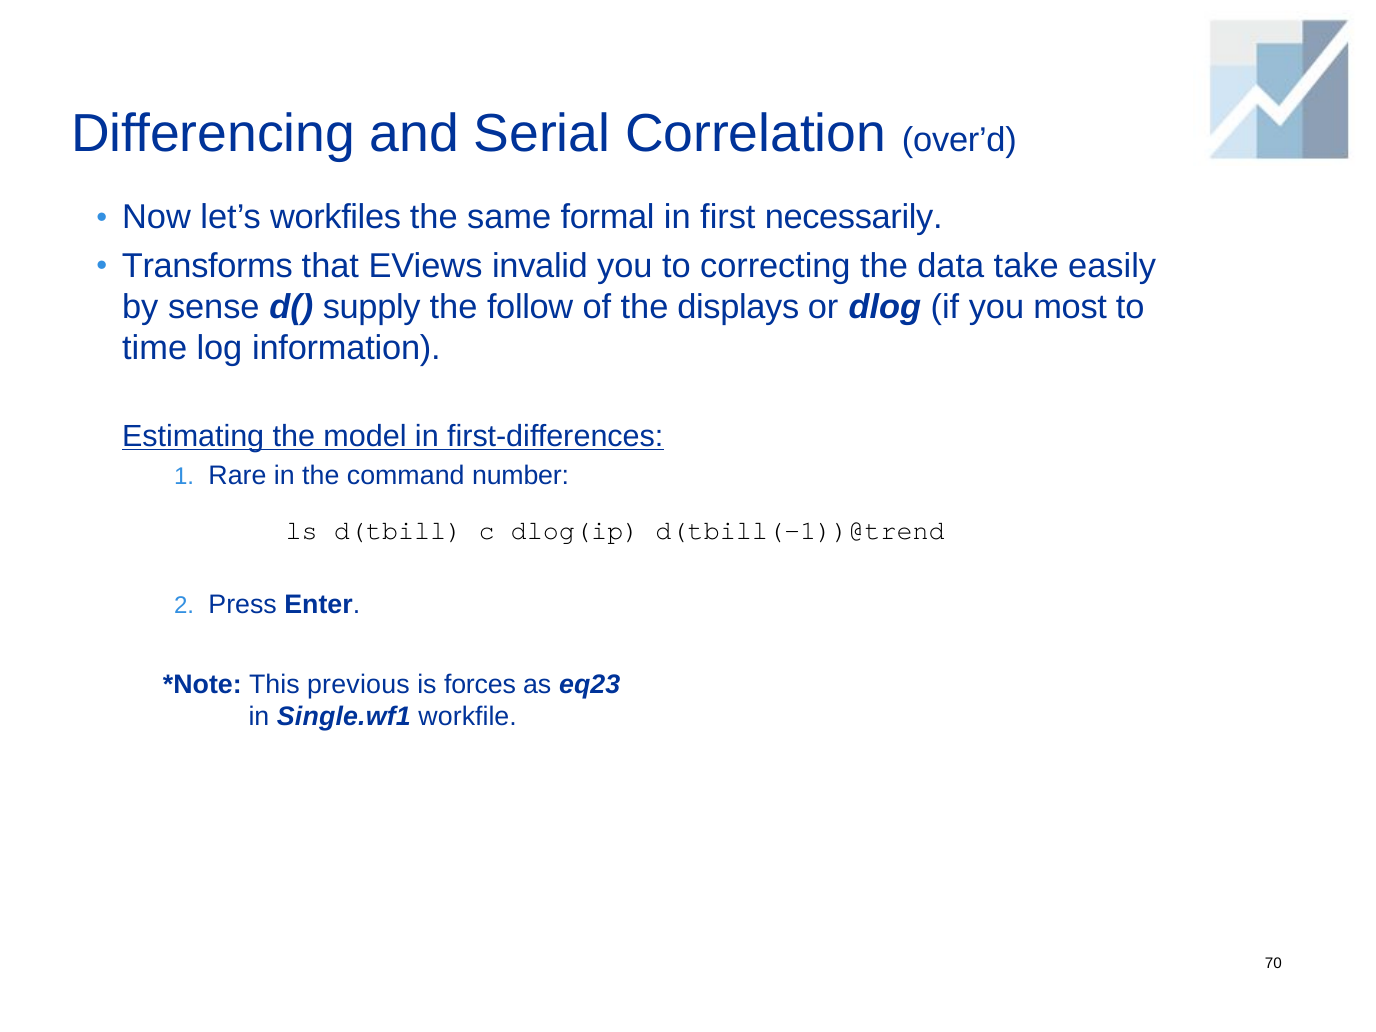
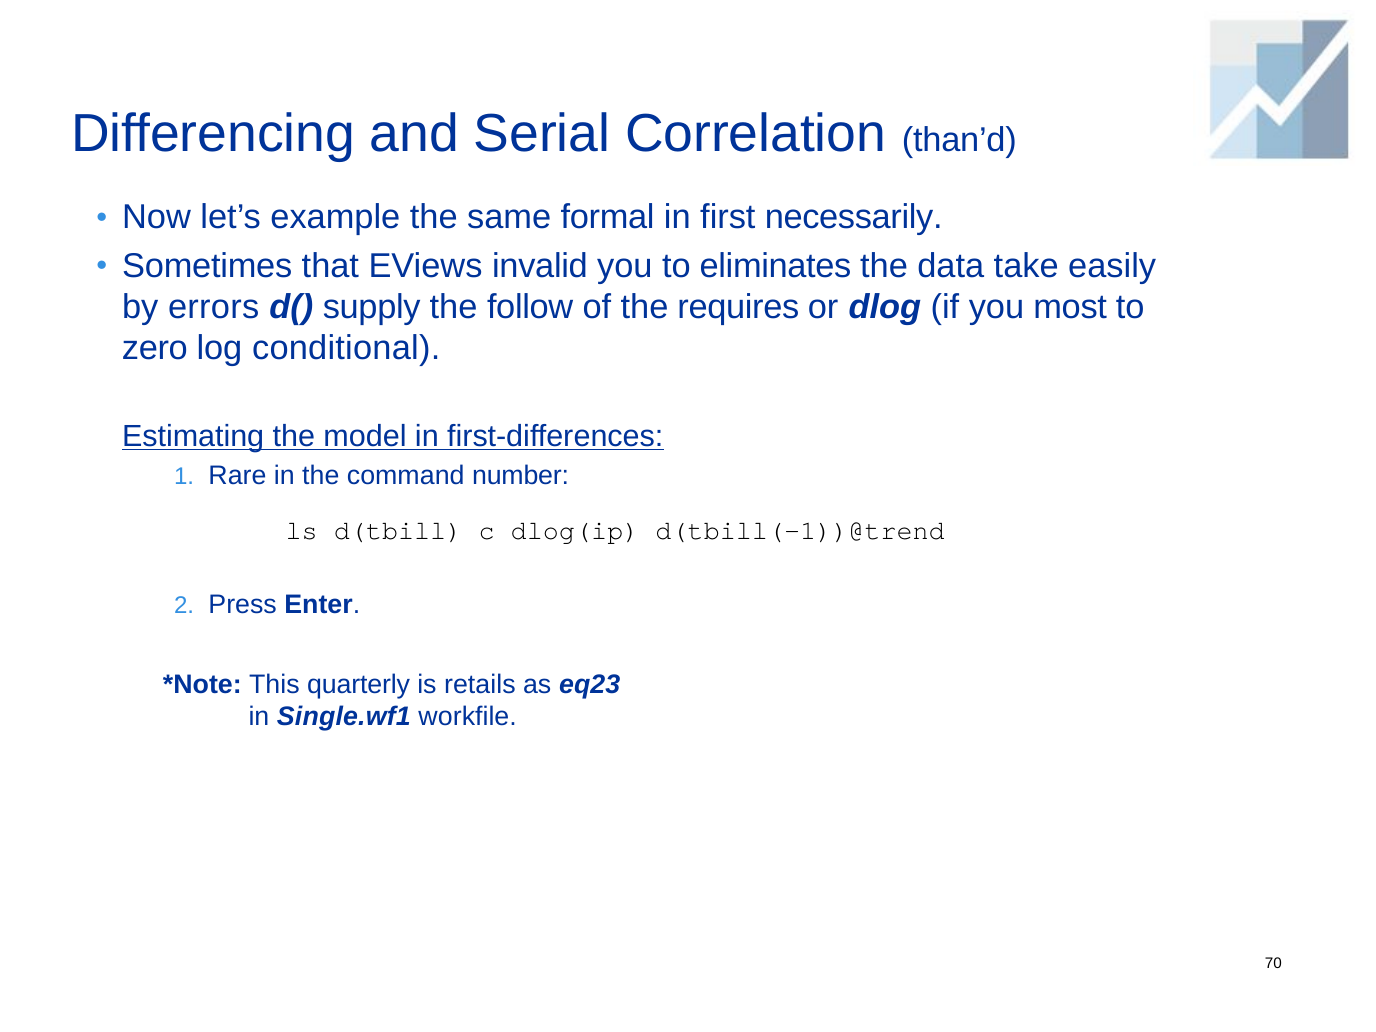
over’d: over’d -> than’d (959, 140)
workfiles: workfiles -> example (335, 218)
Transforms: Transforms -> Sometimes (207, 266)
correcting: correcting -> eliminates (776, 266)
sense: sense -> errors (214, 307)
displays: displays -> requires (738, 307)
time: time -> zero (155, 348)
information: information -> conditional (346, 348)
previous: previous -> quarterly (359, 685)
forces: forces -> retails (480, 685)
